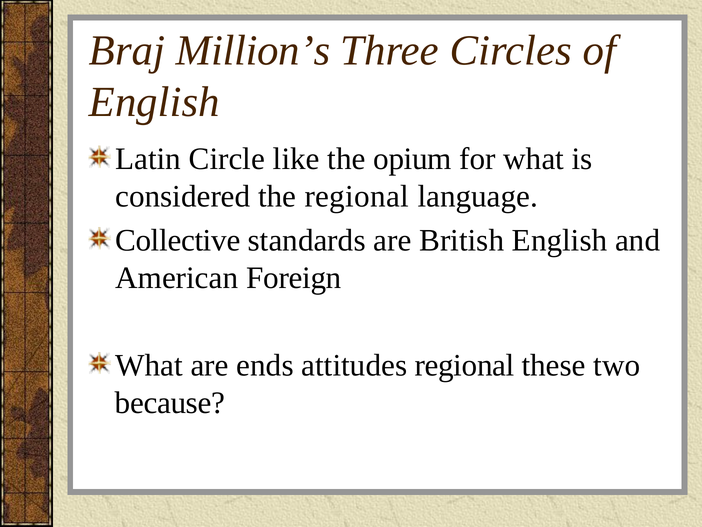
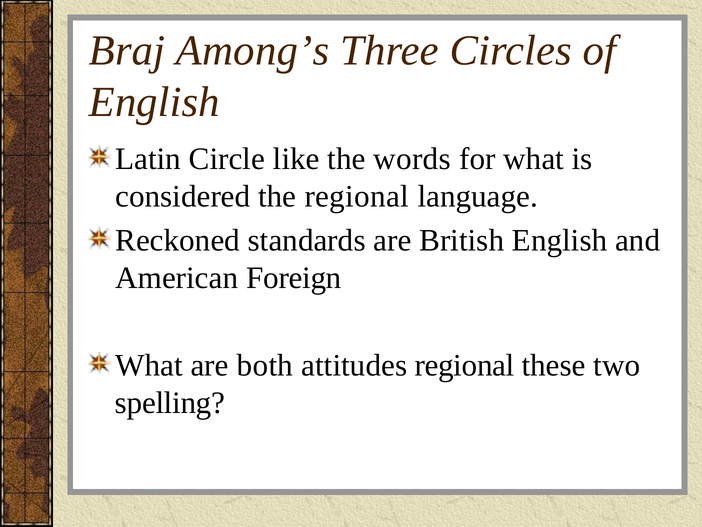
Million’s: Million’s -> Among’s (253, 50)
opium: opium -> words (412, 159)
Collective: Collective -> Reckoned (178, 240)
ends: ends -> both (265, 365)
because: because -> spelling (170, 402)
